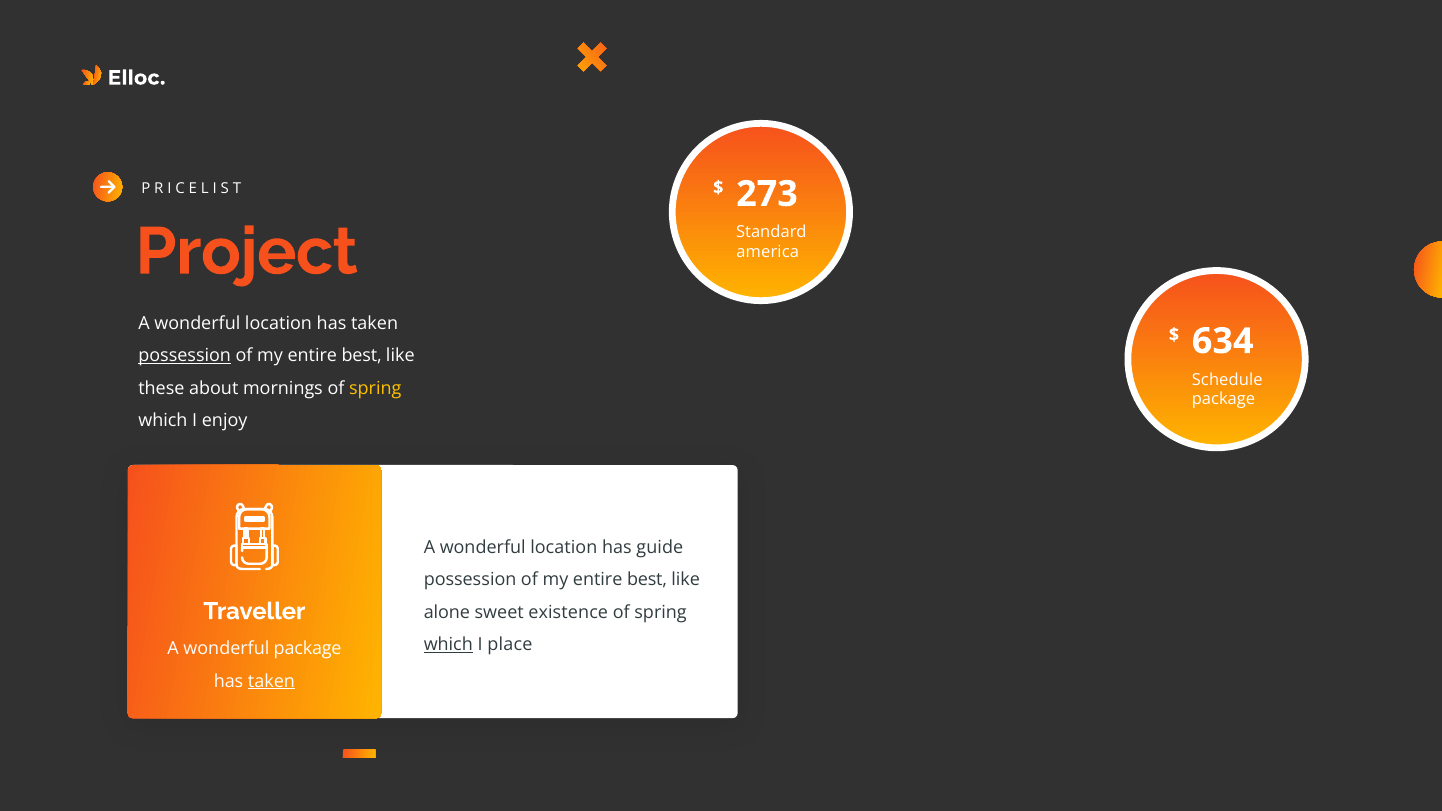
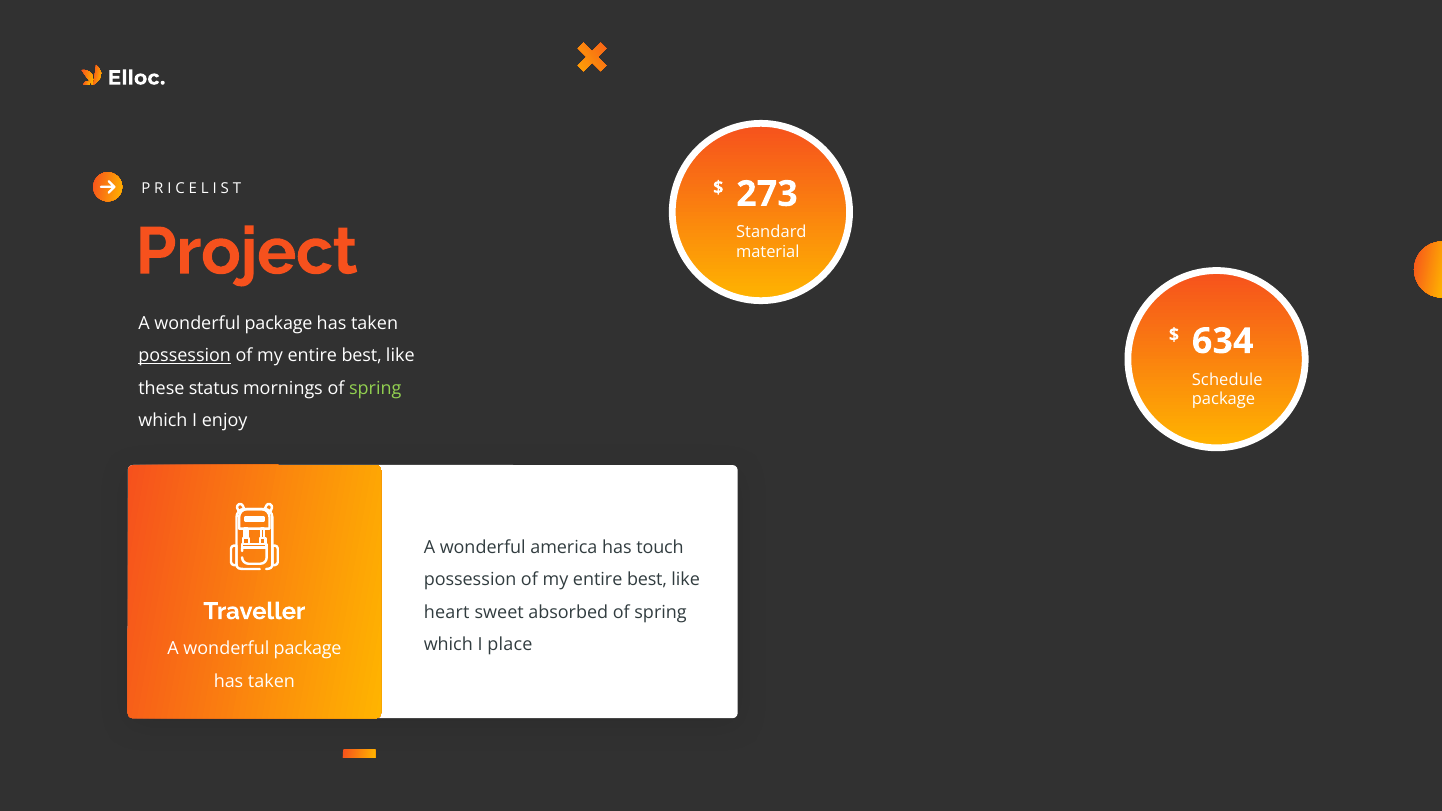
america: america -> material (768, 252)
location: location -> package (279, 323)
about: about -> status (214, 388)
spring colour: yellow -> light green (375, 388)
location: location -> america (564, 547)
guide: guide -> touch (660, 547)
alone: alone -> heart (447, 612)
existence: existence -> absorbed (568, 612)
which underline: present -> none (448, 645)
taken underline: present -> none (271, 681)
